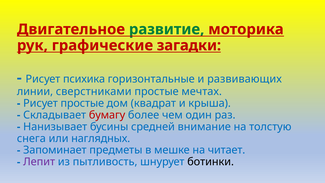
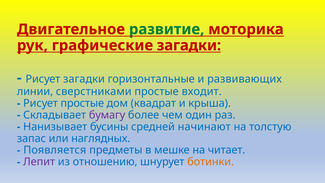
Рисует психика: психика -> загадки (84, 79)
мечтах: мечтах -> входит (202, 91)
бумагу colour: red -> purple (107, 115)
внимание: внимание -> начинают (204, 127)
снега: снега -> запас (31, 138)
Запоминает: Запоминает -> Появляется (55, 150)
пытливость: пытливость -> отношению (105, 162)
ботинки colour: black -> orange (211, 162)
